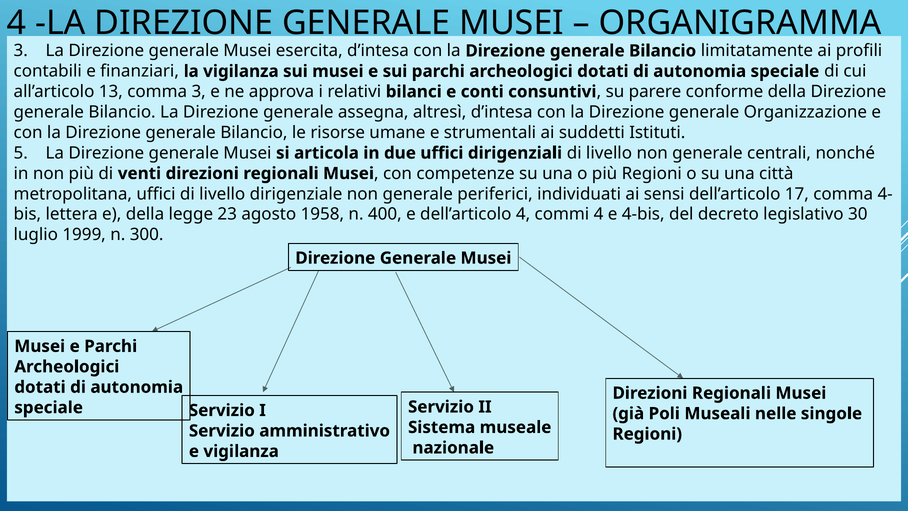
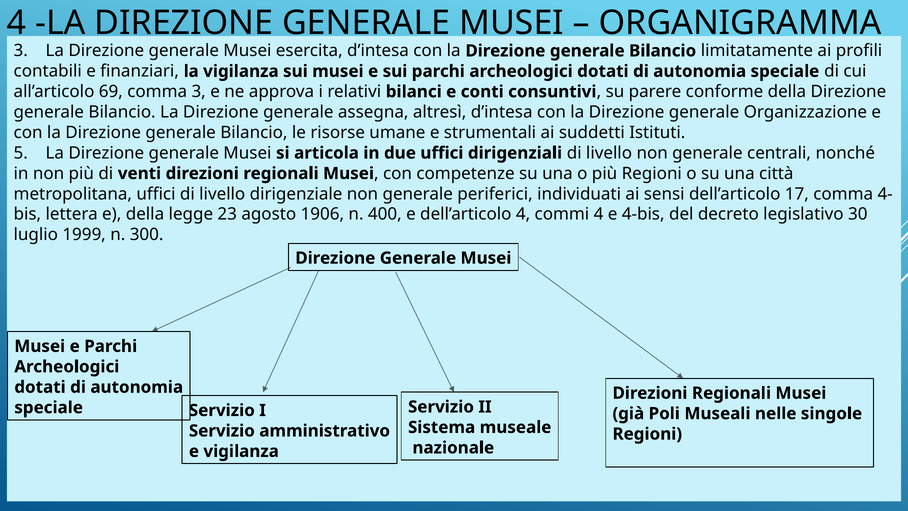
13: 13 -> 69 (111, 92)
1958: 1958 -> 1906 (322, 214)
